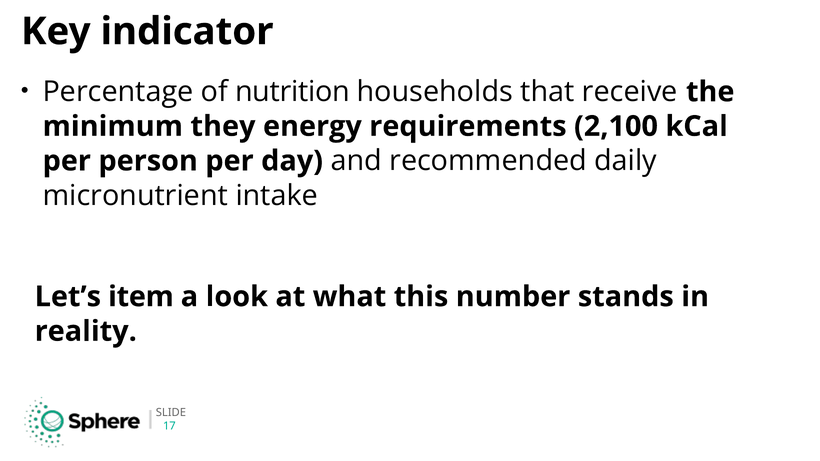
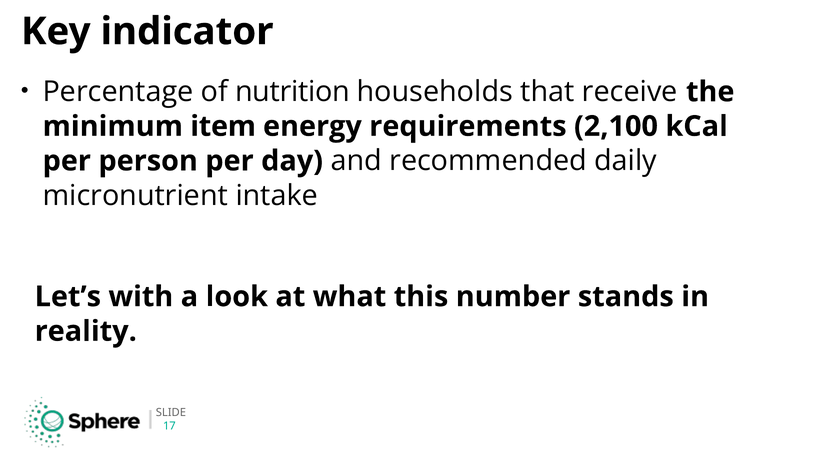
they: they -> item (223, 126)
item: item -> with (141, 297)
